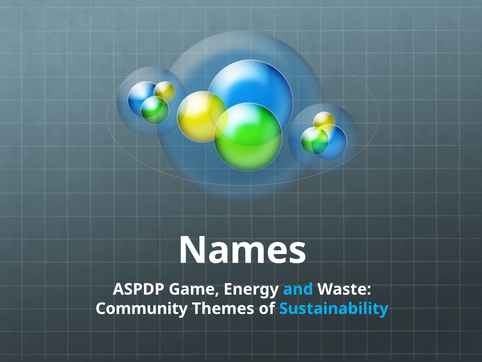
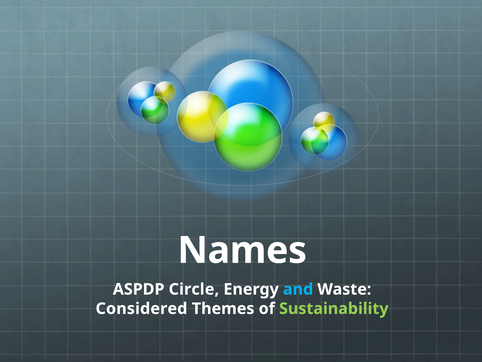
Game: Game -> Circle (194, 289)
Community: Community -> Considered (141, 308)
Sustainability colour: light blue -> light green (334, 308)
